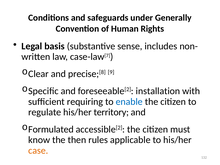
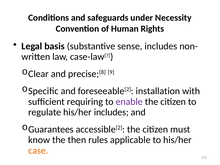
Generally: Generally -> Necessity (173, 18)
enable colour: blue -> purple (129, 102)
his/her territory: territory -> includes (111, 112)
Formulated: Formulated -> Guarantees (51, 129)
